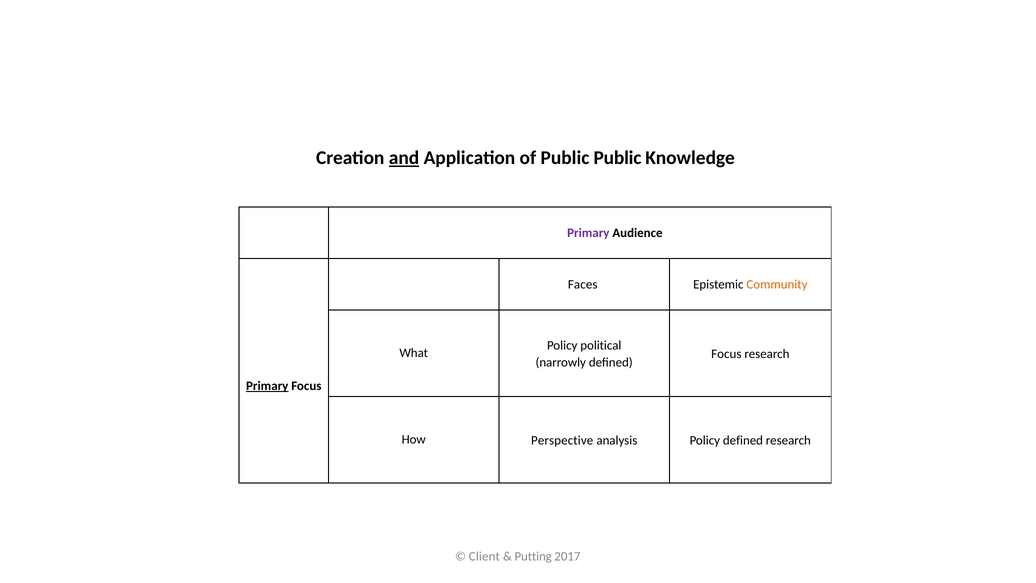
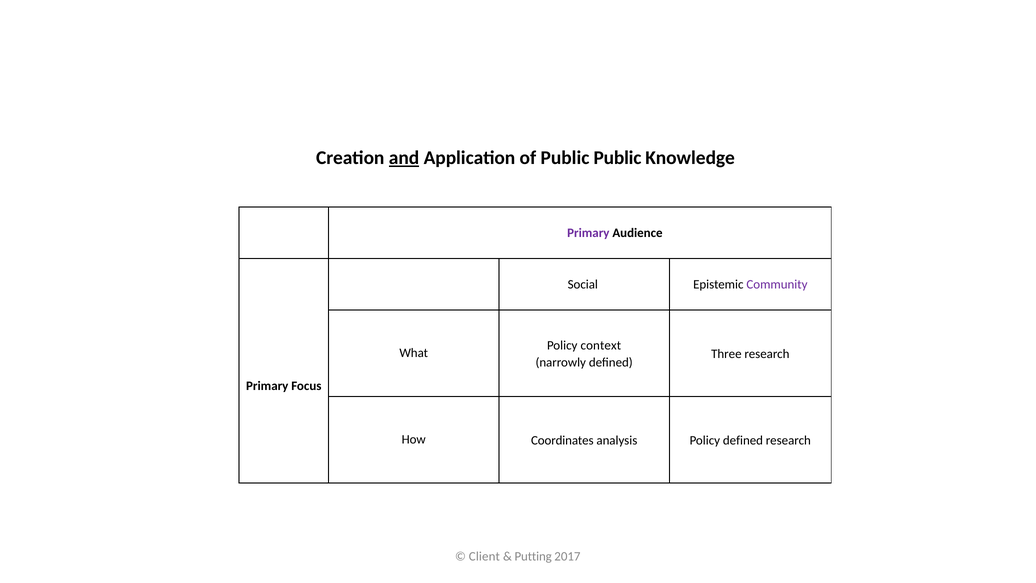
Faces: Faces -> Social (583, 284)
Community colour: orange -> purple (777, 284)
political: political -> context (601, 345)
Focus: Focus -> Three (726, 354)
Primary underline: present -> none (267, 386)
Perspective: Perspective -> Coordinates (562, 440)
